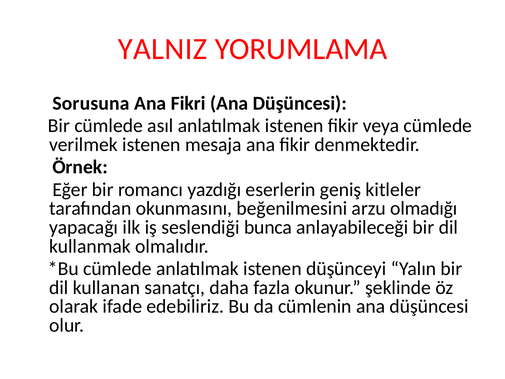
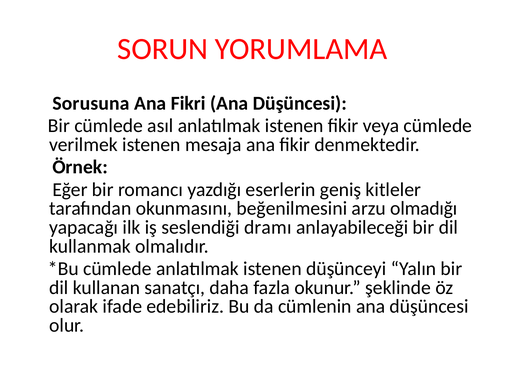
YALNIZ: YALNIZ -> SORUN (163, 49)
bunca: bunca -> dramı (268, 227)
